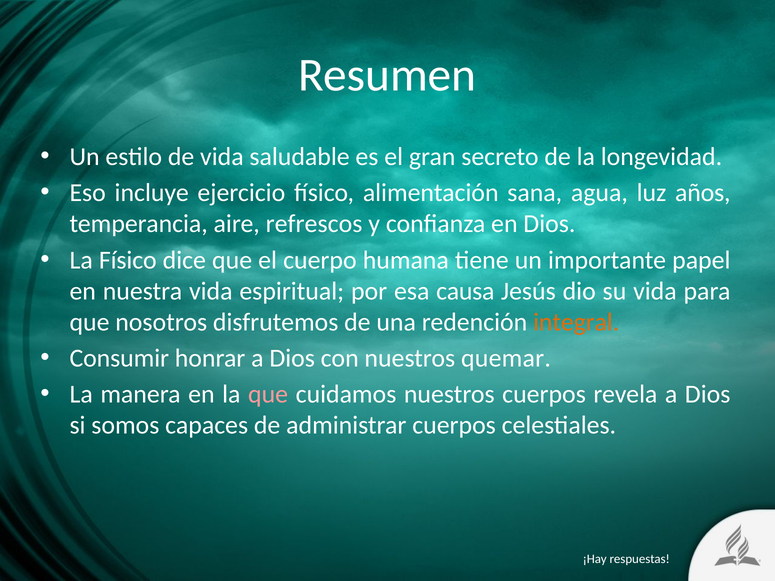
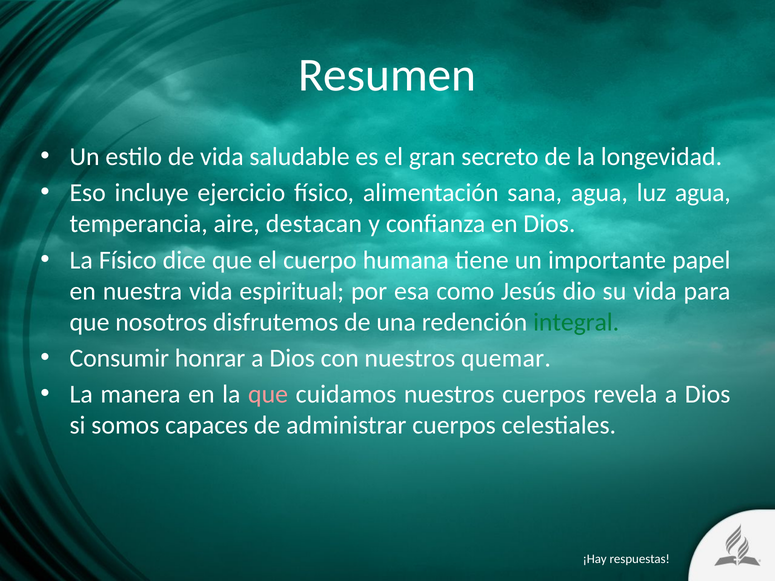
luz años: años -> agua (703, 193)
refrescos: refrescos -> destacan (314, 224)
causa: causa -> como (465, 291)
integral colour: orange -> green (576, 322)
